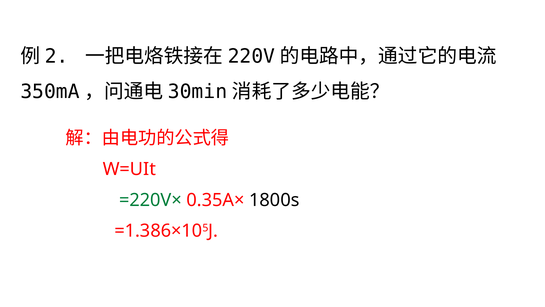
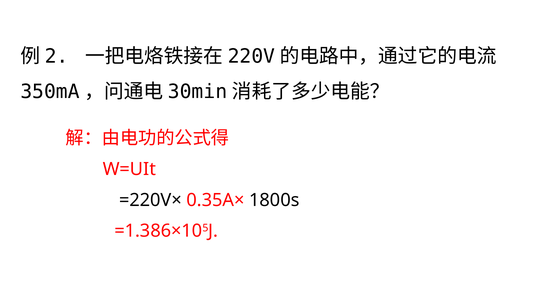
=220V× colour: green -> black (150, 200)
